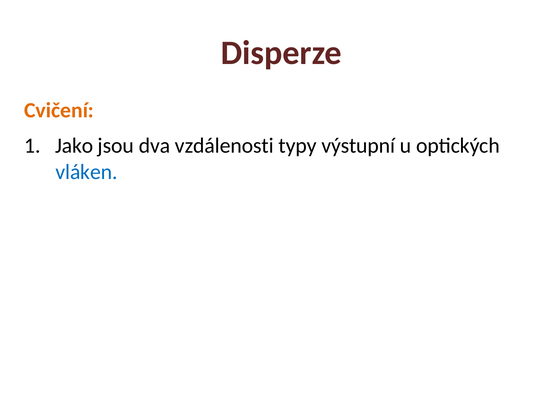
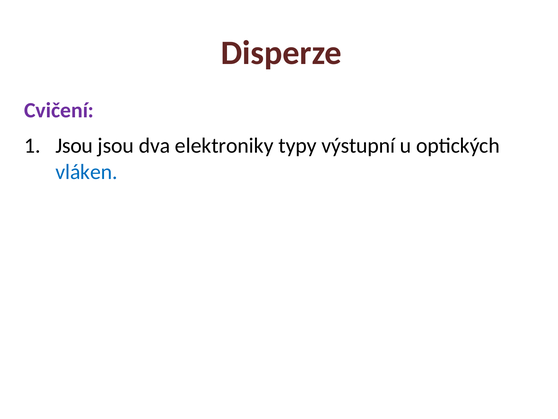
Cvičení colour: orange -> purple (59, 110)
Jako: Jako -> Jsou (74, 146)
vzdálenosti: vzdálenosti -> elektroniky (224, 146)
